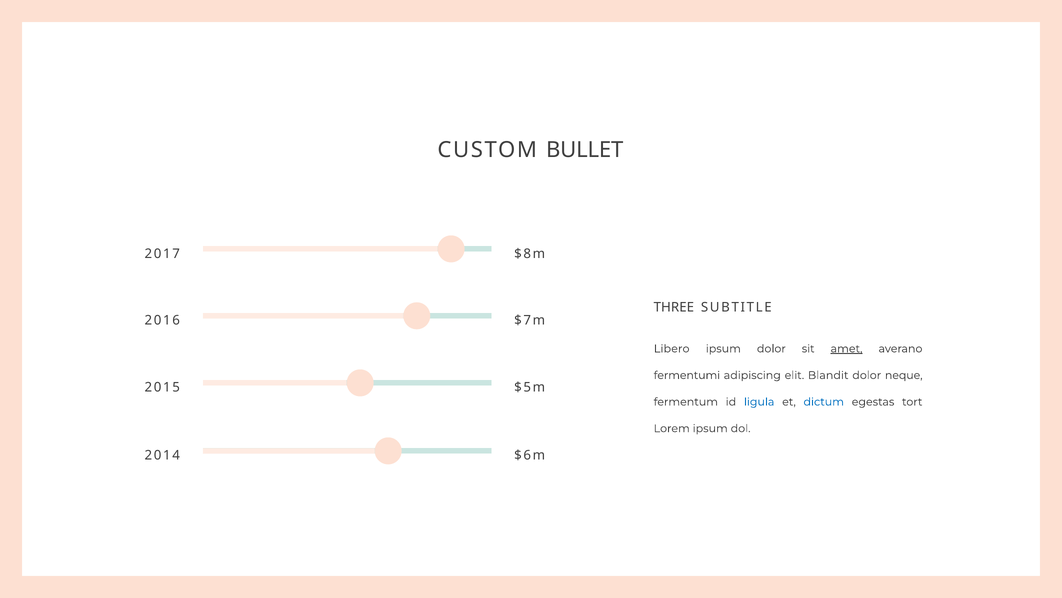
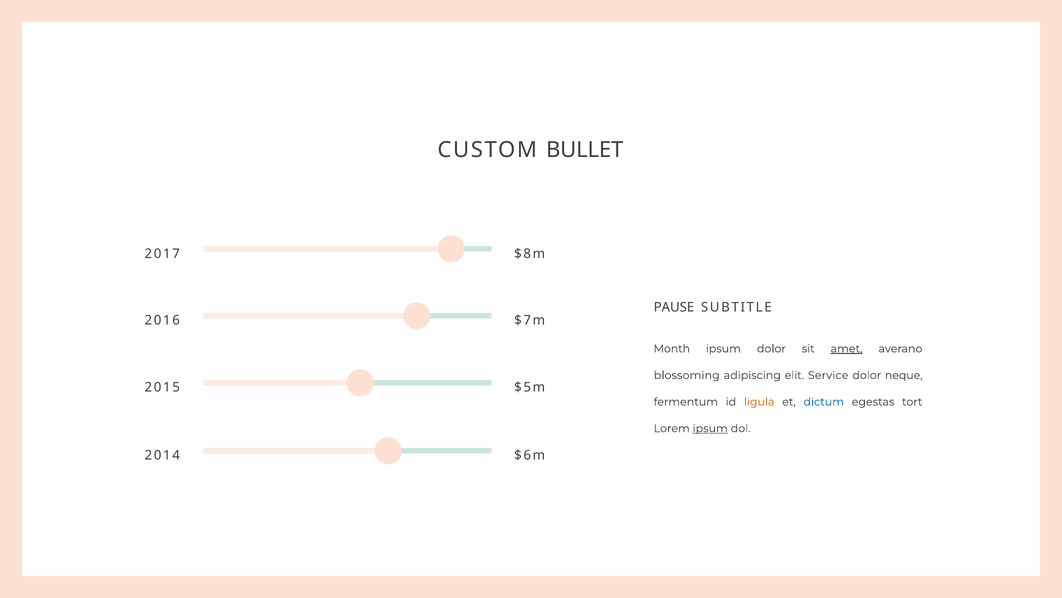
THREE: THREE -> PAUSE (674, 307)
Libero: Libero -> Month (672, 348)
fermentumi: fermentumi -> blossoming (687, 375)
Blandit: Blandit -> Service (828, 375)
ligula colour: blue -> orange (759, 401)
ipsum underline: none -> present (710, 428)
